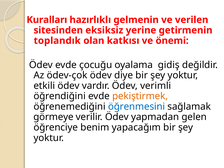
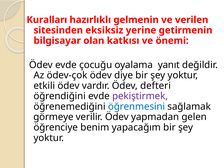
toplandık: toplandık -> bilgisayar (57, 41)
gidiş: gidiş -> yanıt (169, 65)
verimli: verimli -> defteri (156, 86)
pekiştirmek colour: orange -> purple (140, 96)
